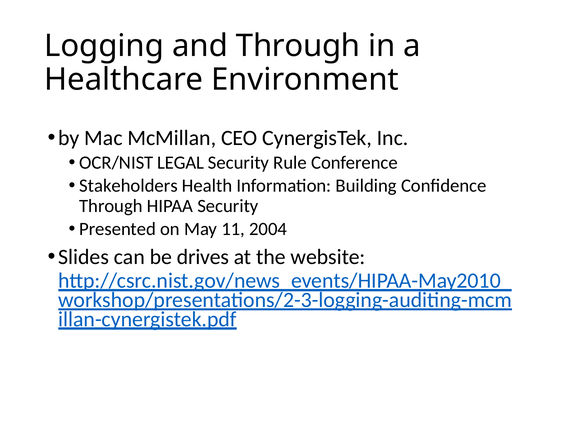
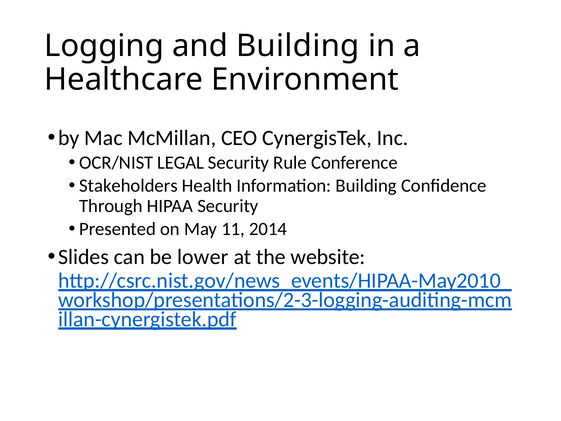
and Through: Through -> Building (298, 46)
2004: 2004 -> 2014 (268, 229)
drives: drives -> lower (203, 257)
